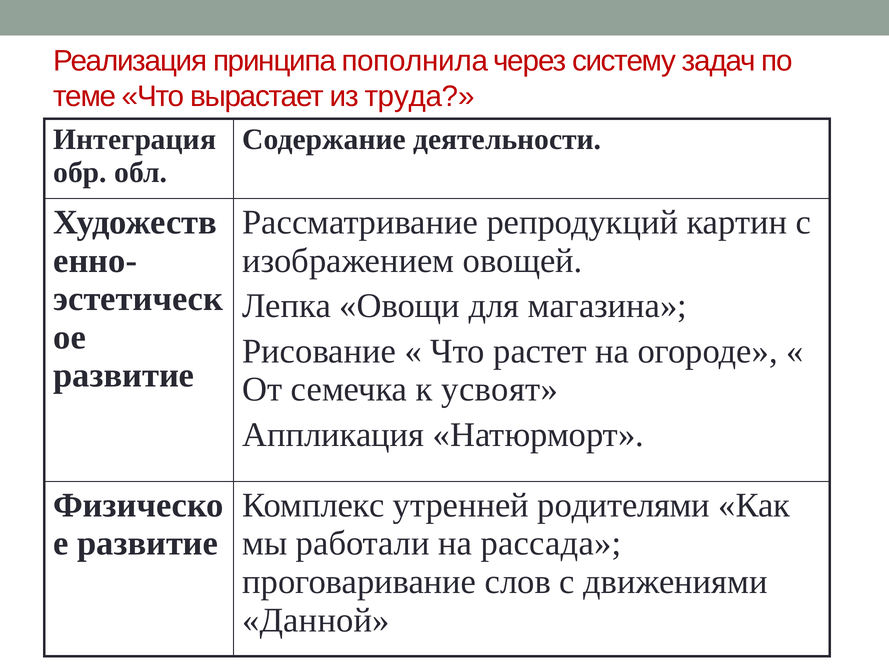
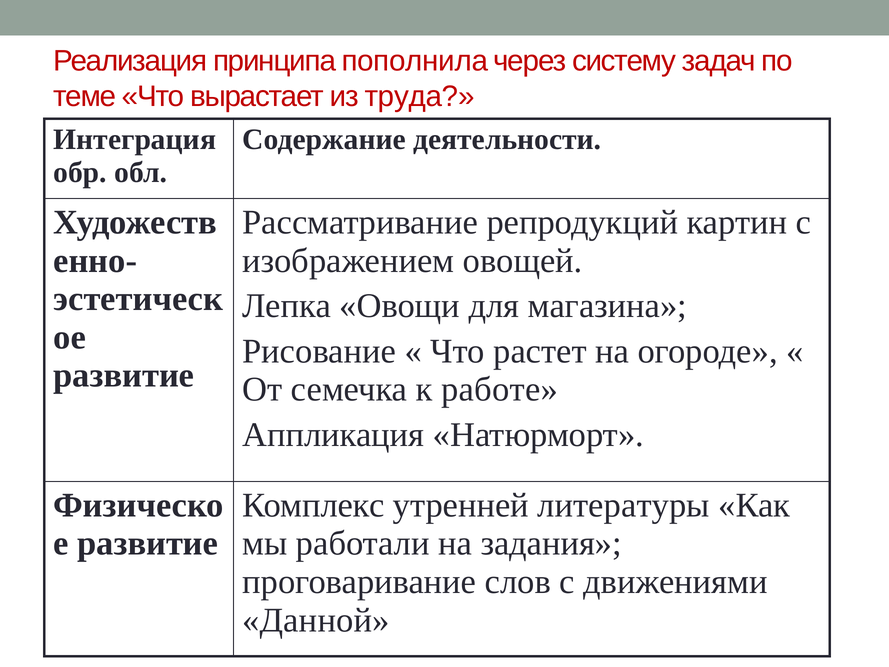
усвоят: усвоят -> работе (500, 389)
родителями: родителями -> литературы (624, 505)
рассада: рассада -> задания (551, 543)
